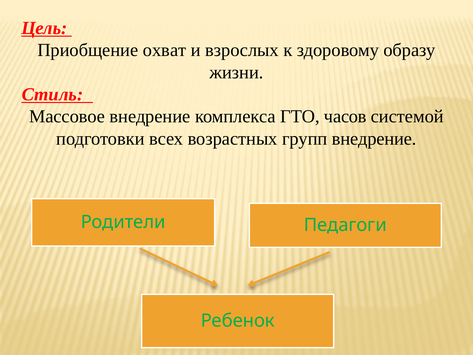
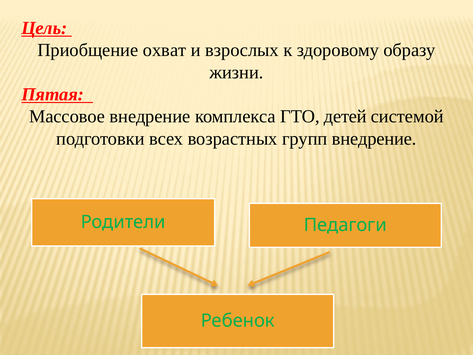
Стиль: Стиль -> Пятая (53, 94)
часов: часов -> детей (345, 116)
